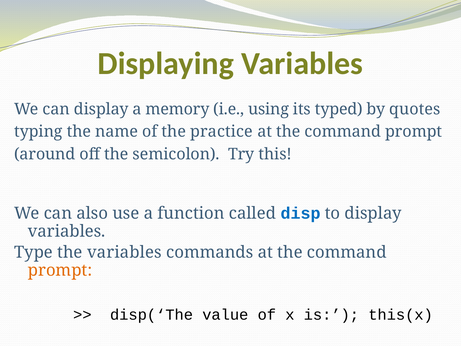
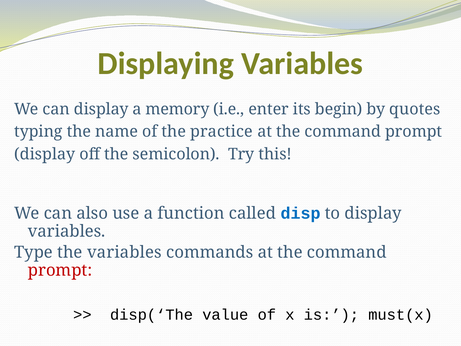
using: using -> enter (269, 109)
typed: typed -> begin (339, 109)
around: around -> display (45, 154)
prompt colour: orange -> red (60, 270)
this(x: this(x -> must(x (401, 314)
